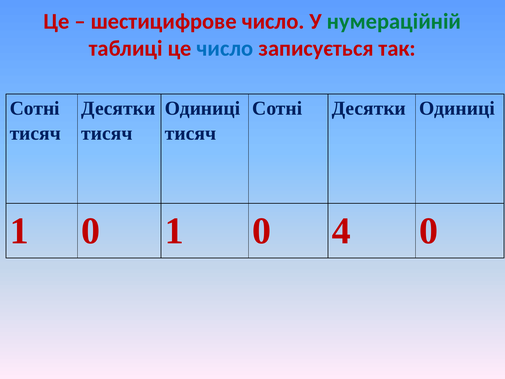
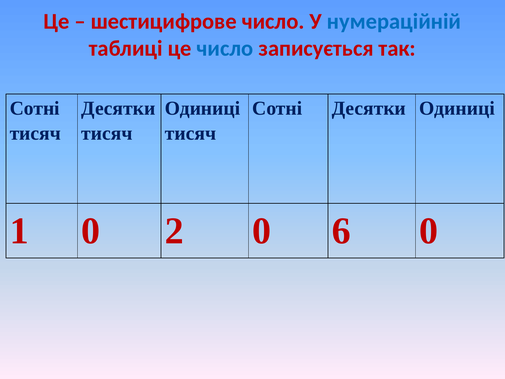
нумераційній colour: green -> blue (394, 21)
0 1: 1 -> 2 (174, 231)
4: 4 -> 6 (341, 231)
